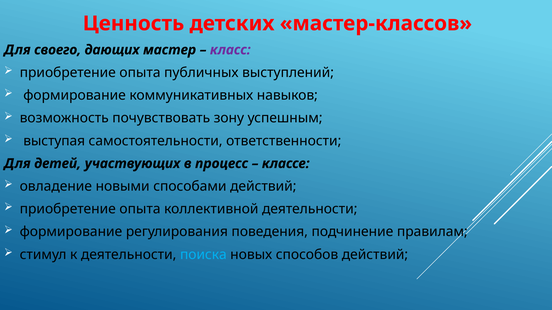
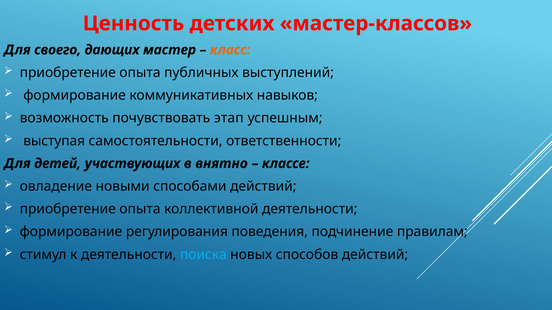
класс colour: purple -> orange (230, 50)
зону: зону -> этап (229, 118)
процесс: процесс -> внятно (222, 164)
